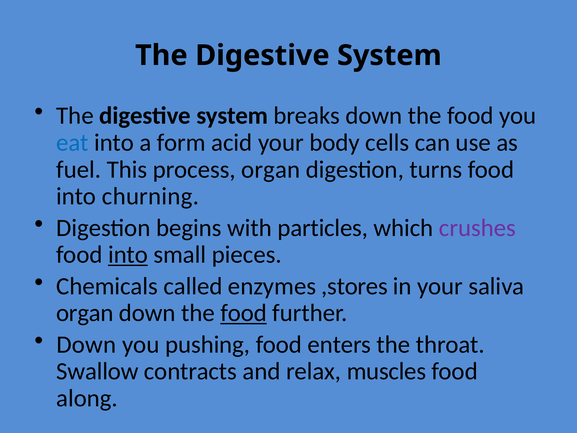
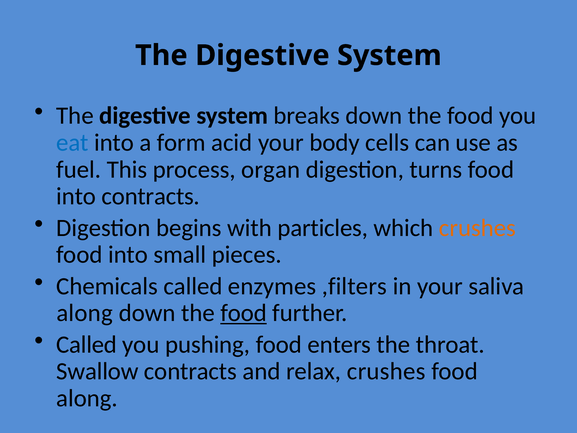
into churning: churning -> contracts (151, 196)
crushes colour: purple -> orange (477, 228)
into underline: present -> none (128, 255)
,stores: ,stores -> ,filters (354, 286)
organ: organ -> along (85, 313)
Down: Down -> Called (87, 344)
relax muscles: muscles -> crushes (386, 371)
